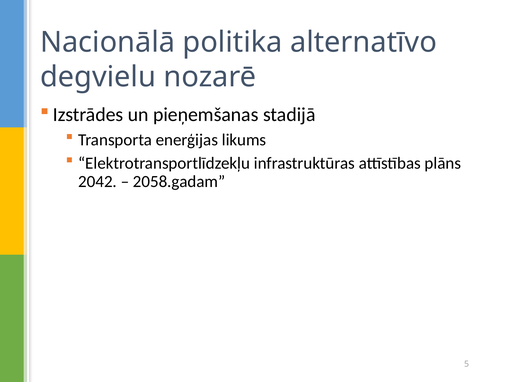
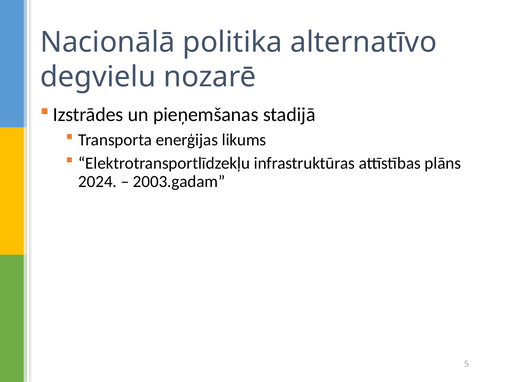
2042: 2042 -> 2024 (98, 181)
2058.gadam: 2058.gadam -> 2003.gadam (179, 181)
